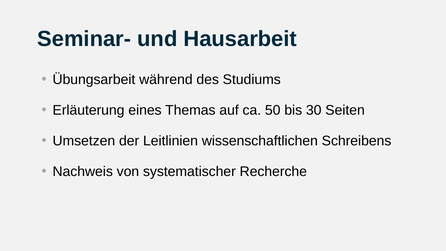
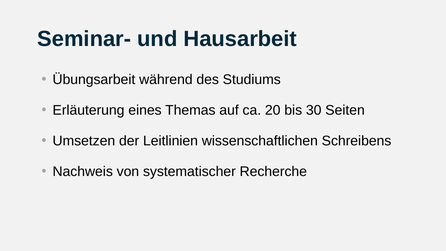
50: 50 -> 20 (273, 110)
